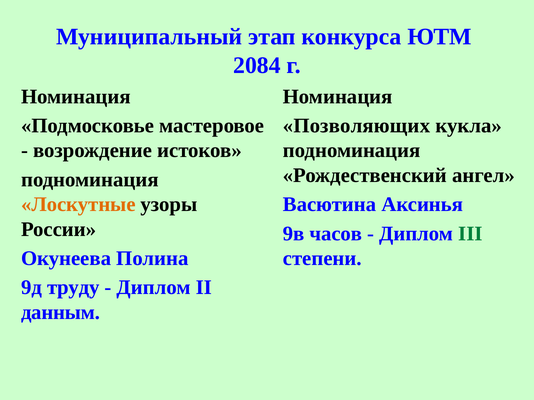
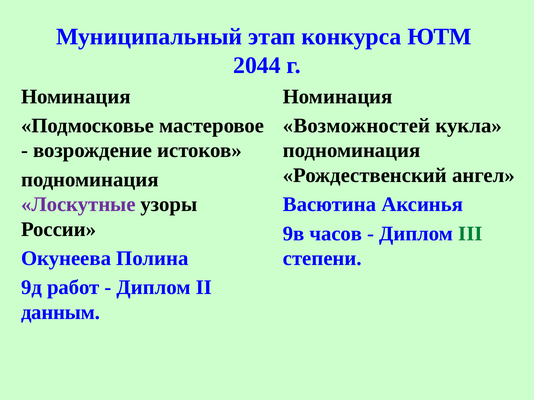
2084: 2084 -> 2044 (257, 65)
Позволяющих: Позволяющих -> Возможностей (357, 126)
Лоскутные colour: orange -> purple (78, 205)
труду: труду -> работ (73, 288)
